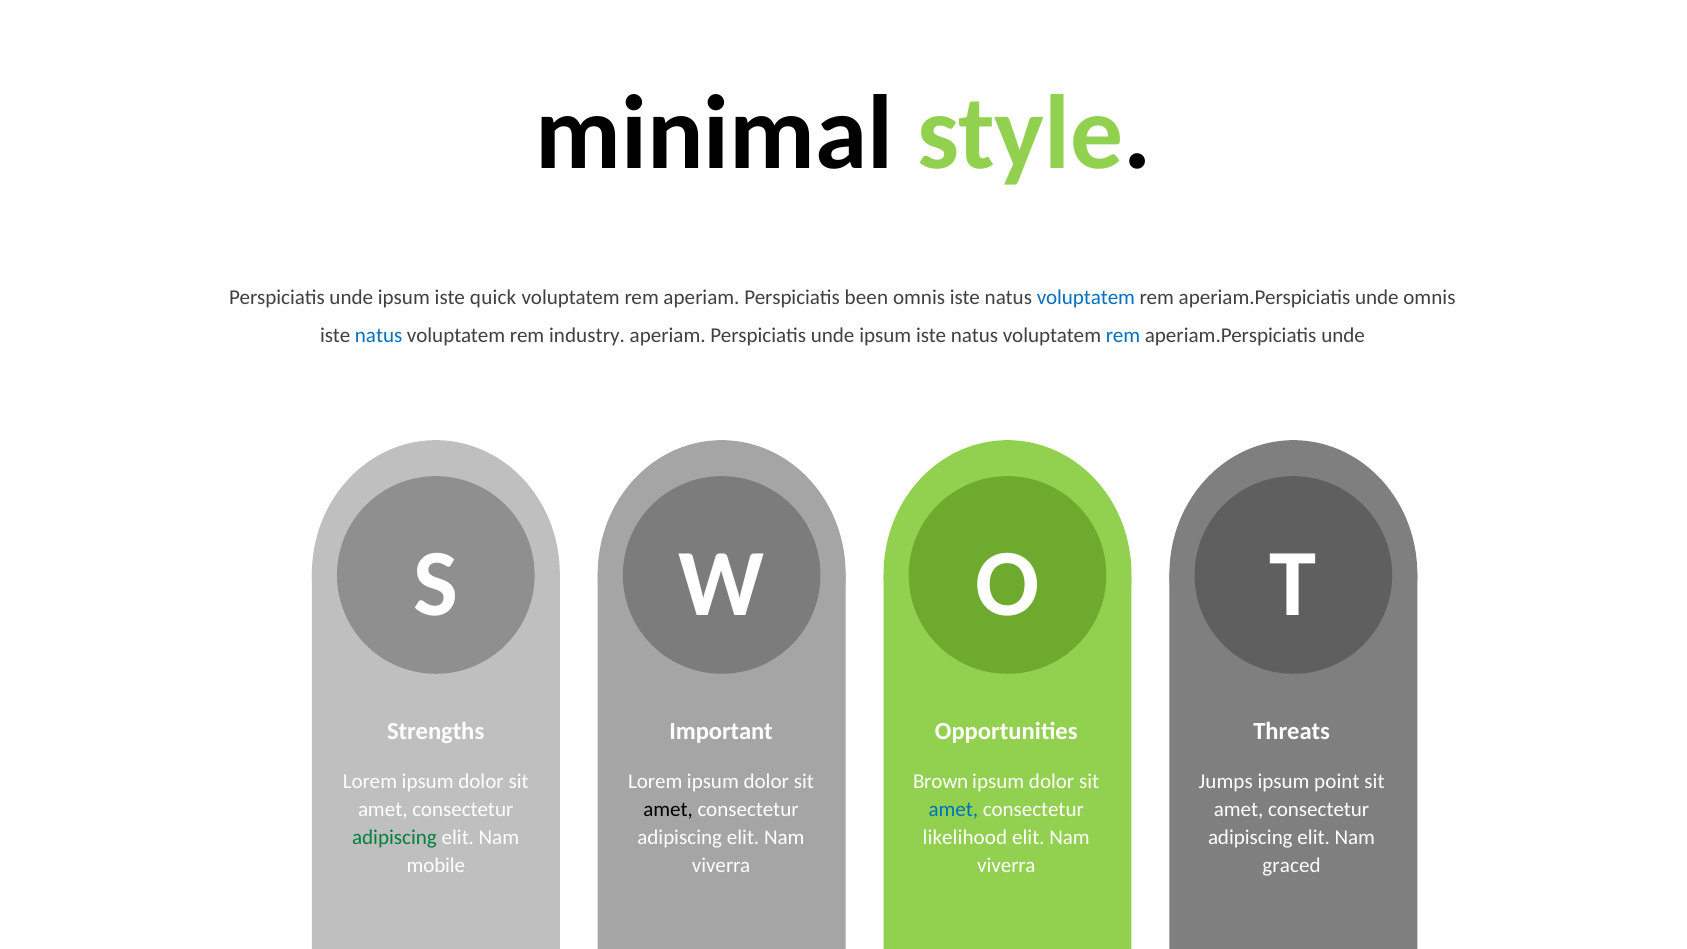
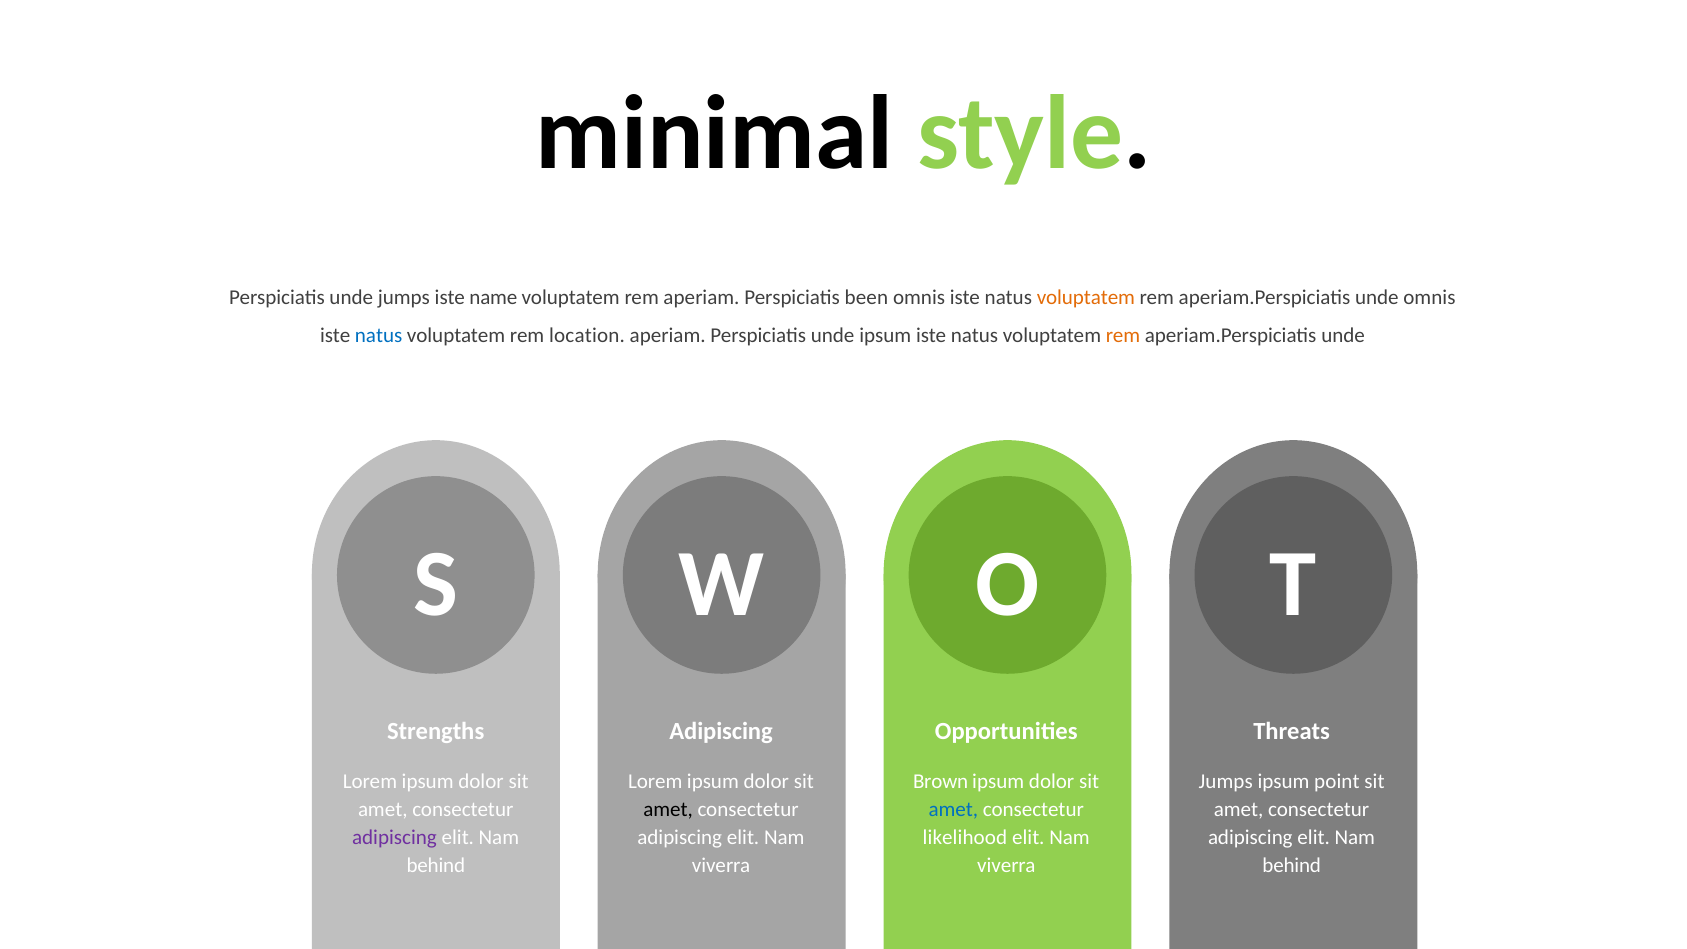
ipsum: ipsum -> jumps (404, 297)
quick: quick -> name (493, 297)
voluptatem colour: blue -> orange (1086, 297)
industry: industry -> location (587, 335)
rem colour: blue -> orange (1123, 335)
Strengths Important: Important -> Adipiscing (721, 731)
adipiscing colour: green -> purple (394, 837)
mobile: mobile -> behind (436, 865)
graced: graced -> behind (1292, 865)
